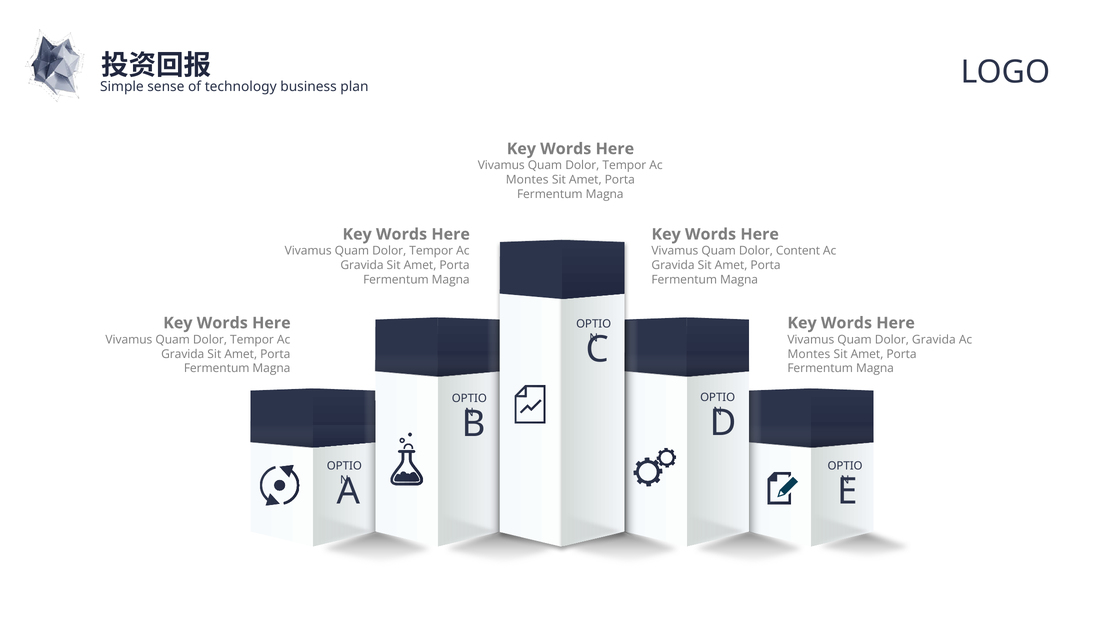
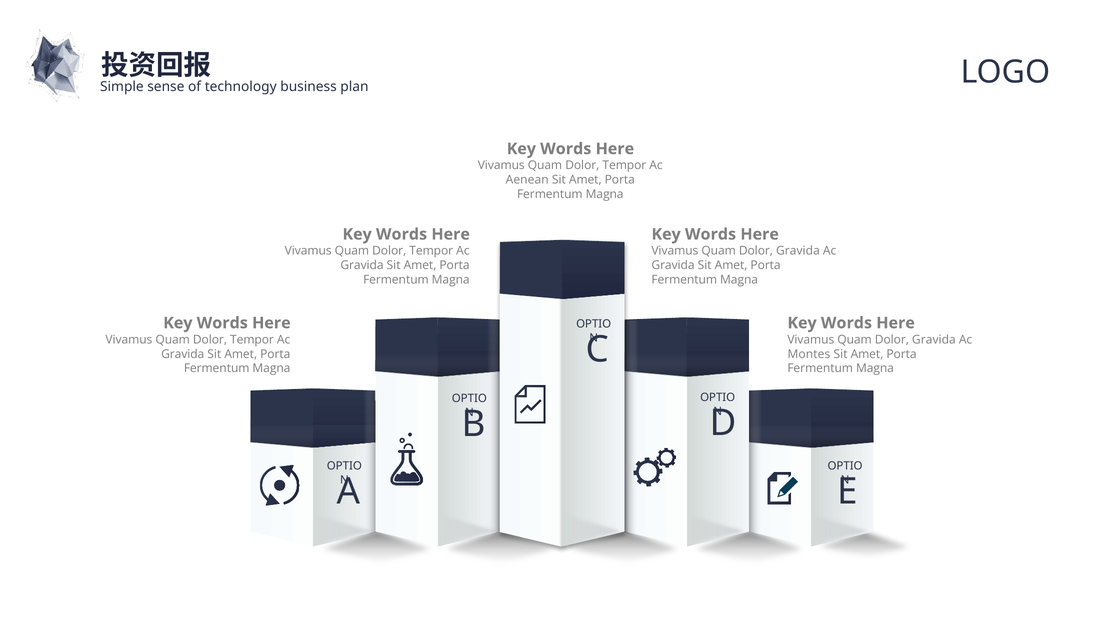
Montes: Montes -> Aenean (527, 180)
Content: Content -> Gravida (798, 251)
